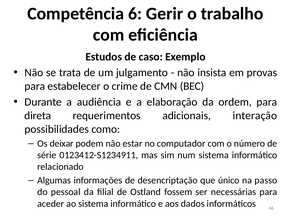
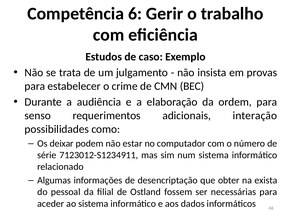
direta: direta -> senso (38, 116)
0123412-S1234911: 0123412-S1234911 -> 7123012-S1234911 (99, 155)
único: único -> obter (229, 181)
passo: passo -> exista (266, 181)
